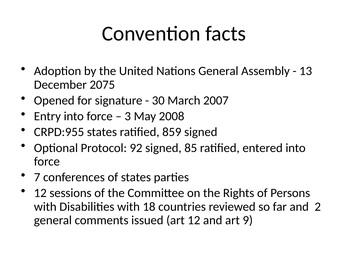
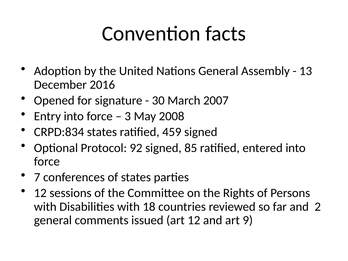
2075: 2075 -> 2016 (102, 85)
CRPD:955: CRPD:955 -> CRPD:834 (59, 132)
859: 859 -> 459 (172, 132)
